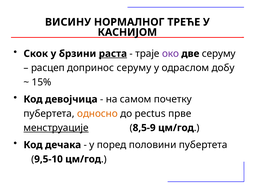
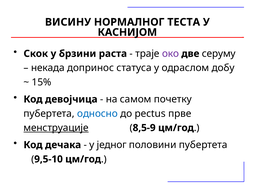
ТРЕЋЕ: ТРЕЋЕ -> ТЕСТА (184, 22)
раста underline: present -> none (113, 54)
расцеп: расцеп -> некада (48, 68)
допринос серуму: серуму -> статуса (134, 68)
односно colour: orange -> blue (97, 114)
поред: поред -> једног (112, 145)
